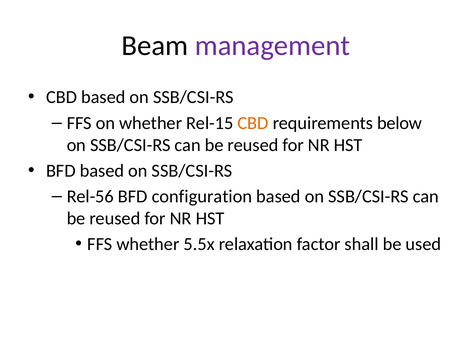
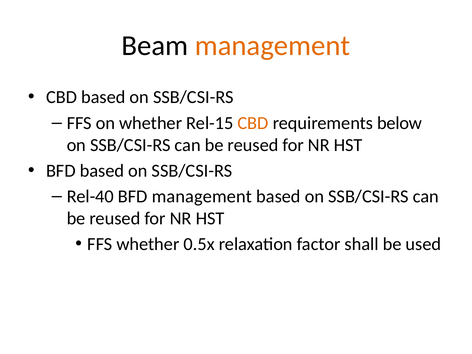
management colour: purple -> orange (273, 46)
Rel-56: Rel-56 -> Rel-40 (90, 196)
BFD configuration: configuration -> management (202, 196)
5.5x: 5.5x -> 0.5x (199, 244)
